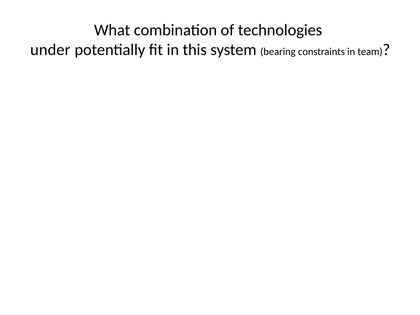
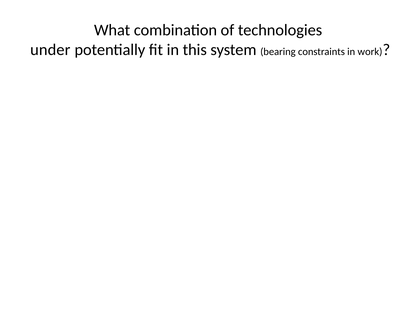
team: team -> work (370, 52)
